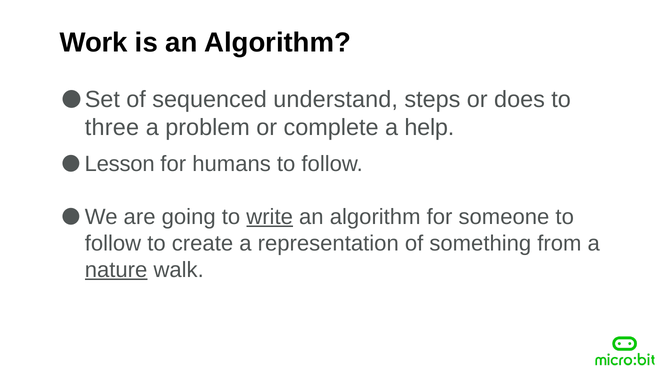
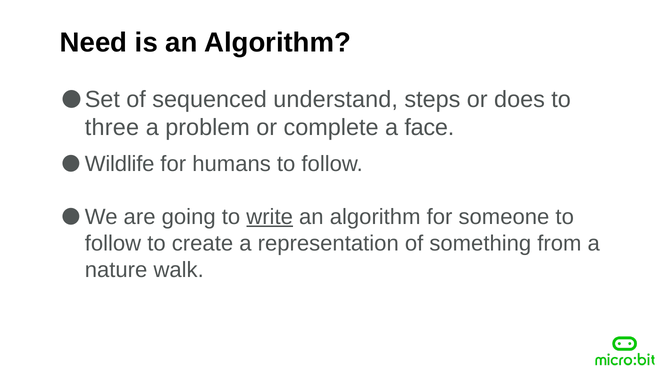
Work: Work -> Need (94, 43)
help: help -> face (429, 128)
Lesson: Lesson -> Wildlife (120, 164)
nature underline: present -> none (116, 270)
